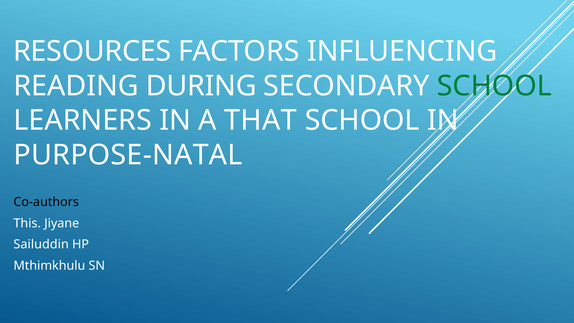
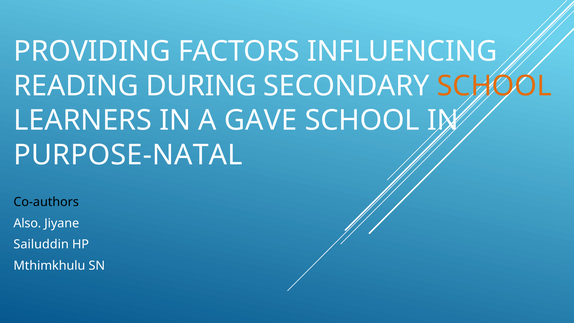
RESOURCES: RESOURCES -> PROVIDING (92, 51)
SCHOOL colour: green -> orange (494, 86)
THAT: THAT -> GAVE (261, 120)
This: This -> Also (27, 223)
